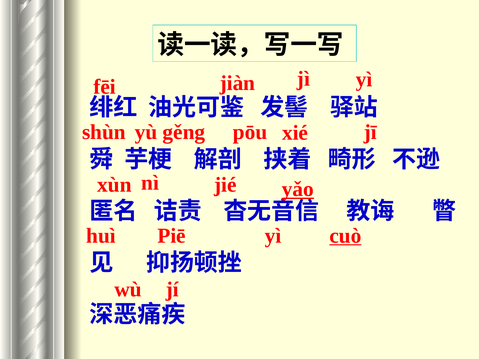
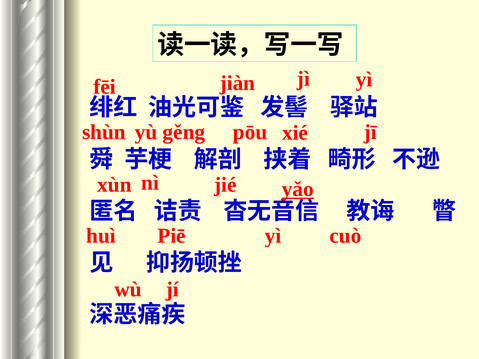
cuò underline: present -> none (345, 236)
